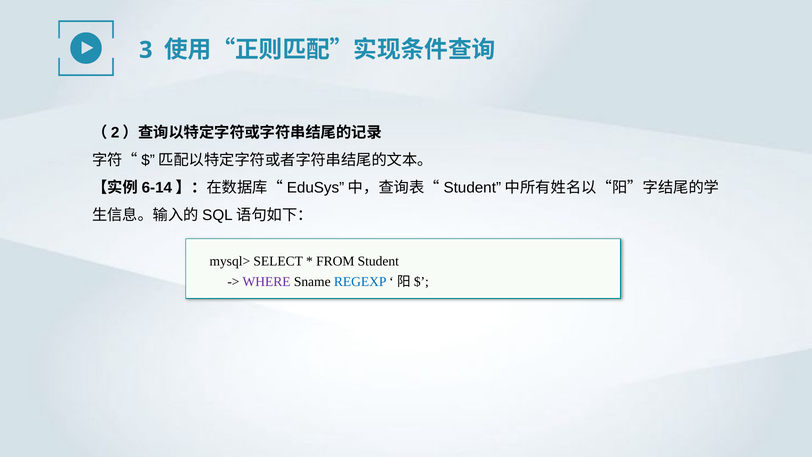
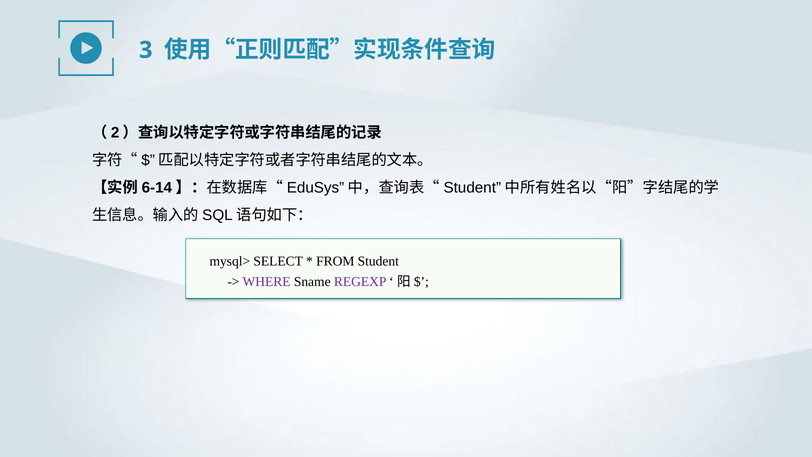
REGEXP colour: blue -> purple (360, 282)
